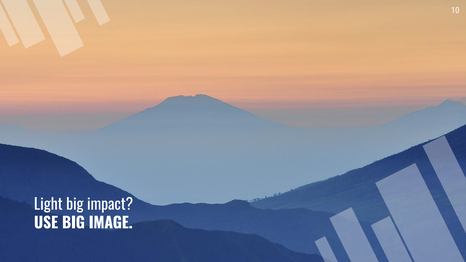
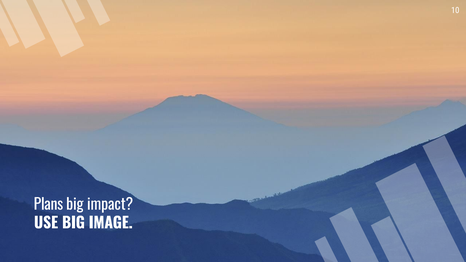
Light: Light -> Plans (48, 205)
